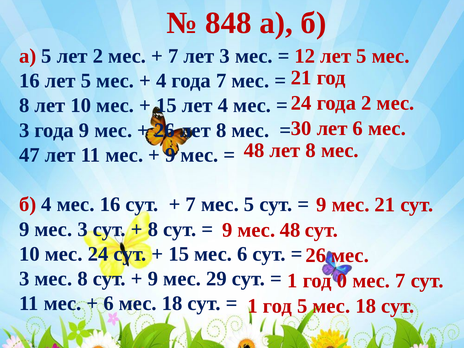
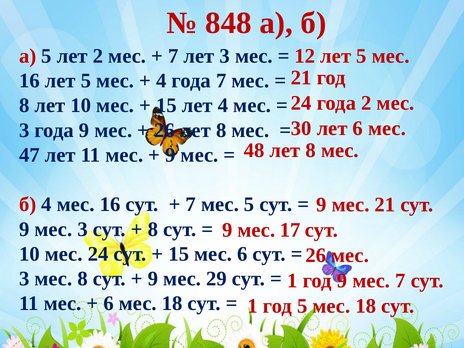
9 мес 48: 48 -> 17 (290, 230)
год 0: 0 -> 9 (342, 281)
